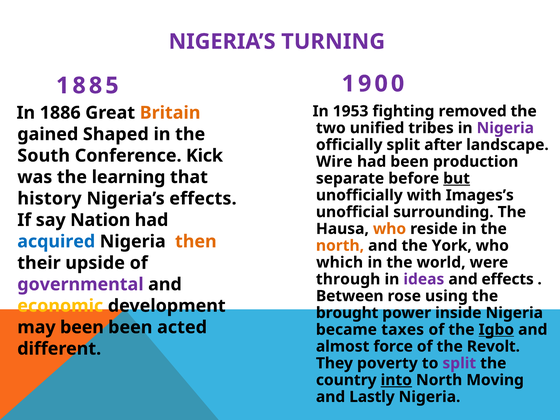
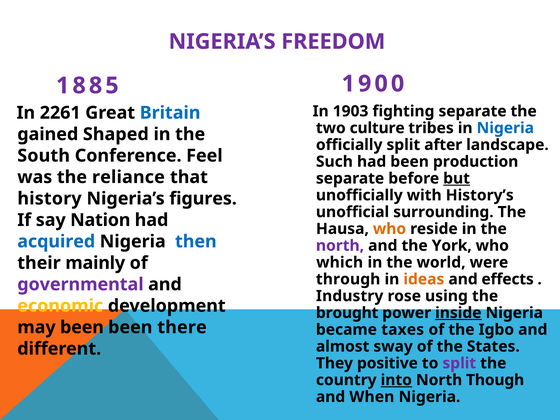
TURNING: TURNING -> FREEDOM (333, 42)
1953: 1953 -> 1903 (351, 111)
fighting removed: removed -> separate (473, 111)
1886: 1886 -> 2261 (60, 113)
Britain colour: orange -> blue (170, 113)
unified: unified -> culture (377, 128)
Nigeria colour: purple -> blue (505, 128)
Kick: Kick -> Feel (204, 156)
Wire: Wire -> Such (334, 162)
learning: learning -> reliance (128, 177)
Images’s: Images’s -> History’s (480, 195)
Nigeria’s effects: effects -> figures (203, 199)
then colour: orange -> blue (196, 241)
north colour: orange -> purple (340, 246)
upside: upside -> mainly (95, 263)
ideas colour: purple -> orange (424, 279)
Between: Between -> Industry (350, 296)
inside underline: none -> present (458, 313)
acted: acted -> there (182, 327)
Igbo underline: present -> none (496, 330)
force: force -> sway (393, 346)
Revolt: Revolt -> States (493, 346)
poverty: poverty -> positive (387, 363)
Moving: Moving -> Though (495, 380)
Lastly: Lastly -> When (372, 397)
